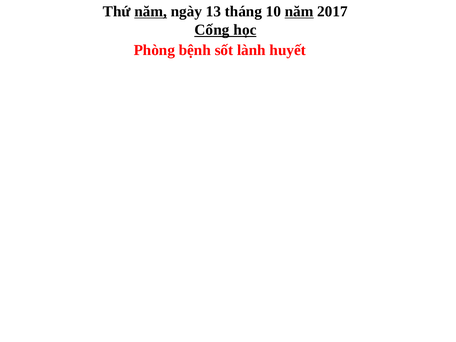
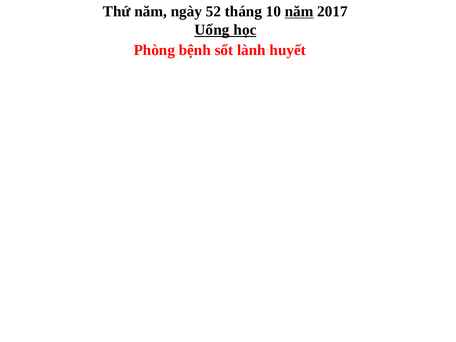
năm underline: present -> none (151, 11)
13: 13 -> 52 (213, 11)
Cống: Cống -> Uống (212, 30)
